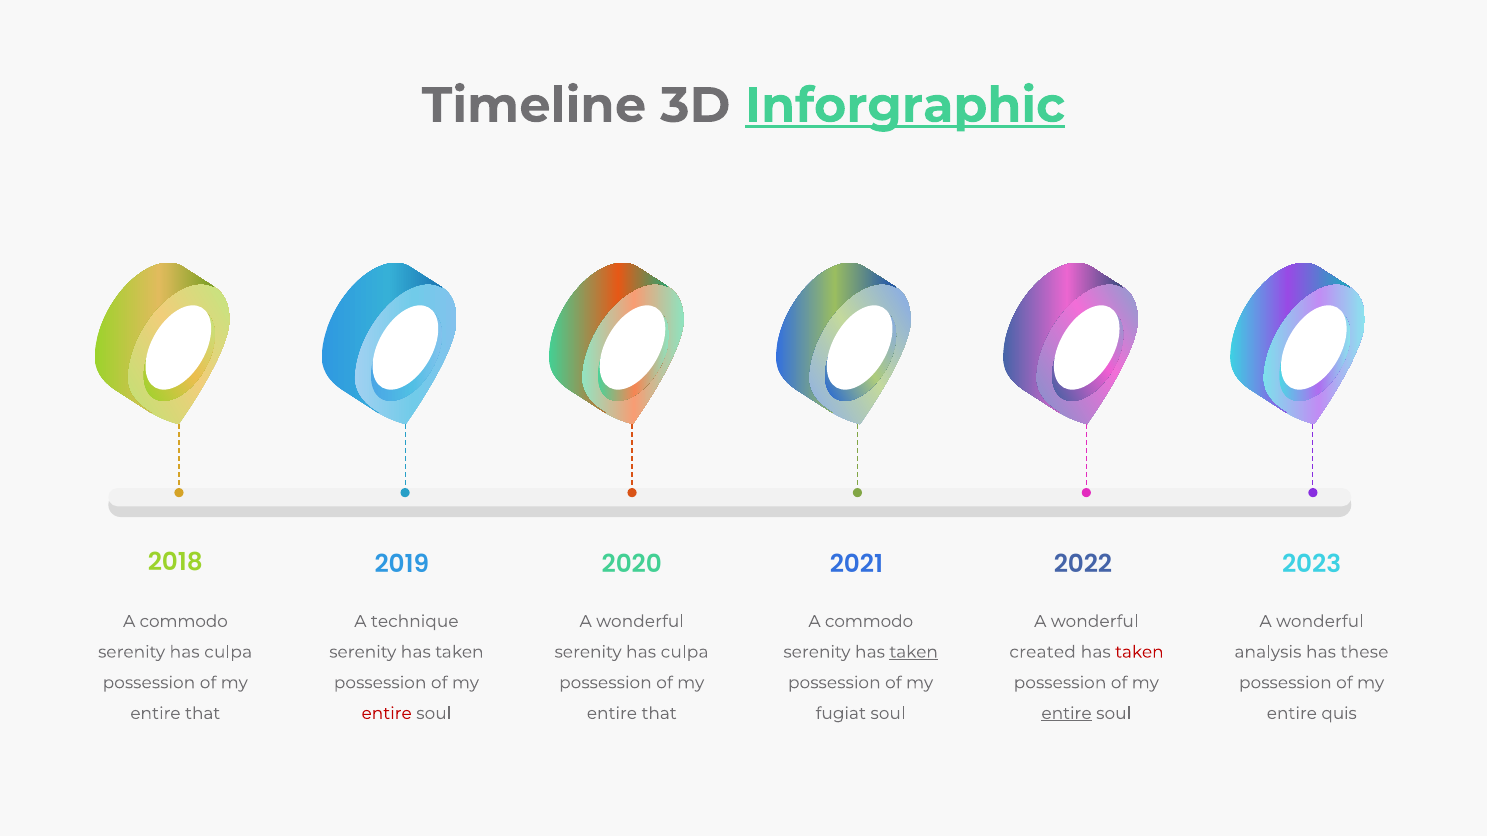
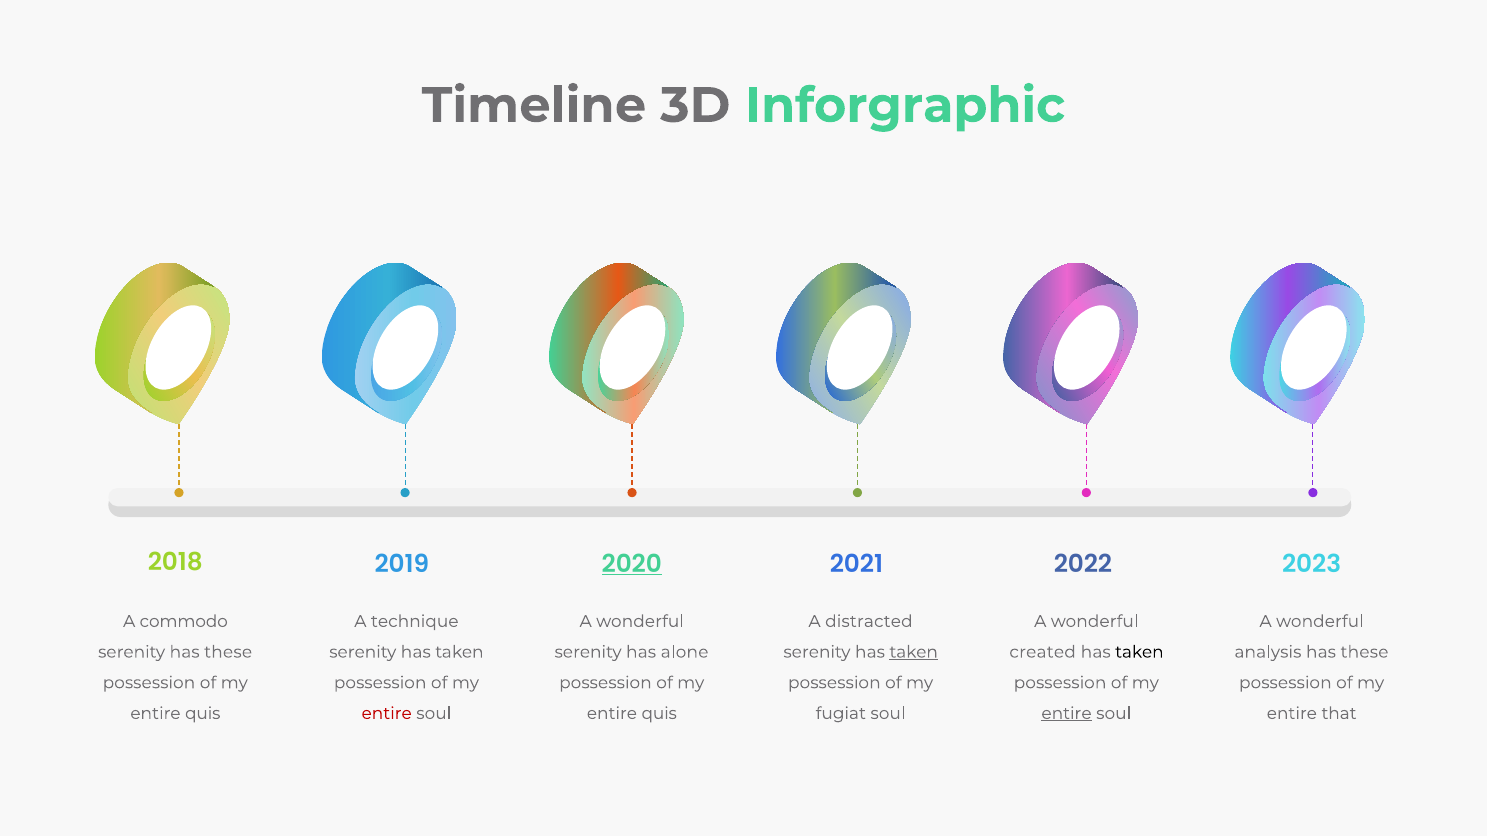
Inforgraphic underline: present -> none (905, 106)
2020 underline: none -> present (632, 564)
commodo: commodo -> distracted (869, 622)
culpa: culpa -> these (228, 652)
culpa: culpa -> alone (685, 652)
taken colour: red -> black (1139, 652)
that: that -> quis (203, 714)
that: that -> quis (659, 714)
quis: quis -> that (1339, 714)
